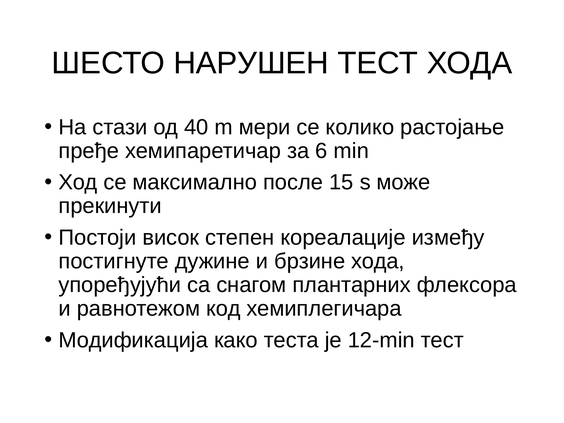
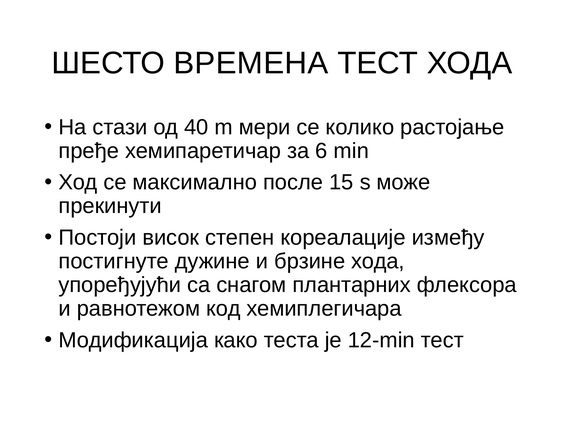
НАРУШЕН: НАРУШЕН -> ВРЕМЕНА (251, 63)
